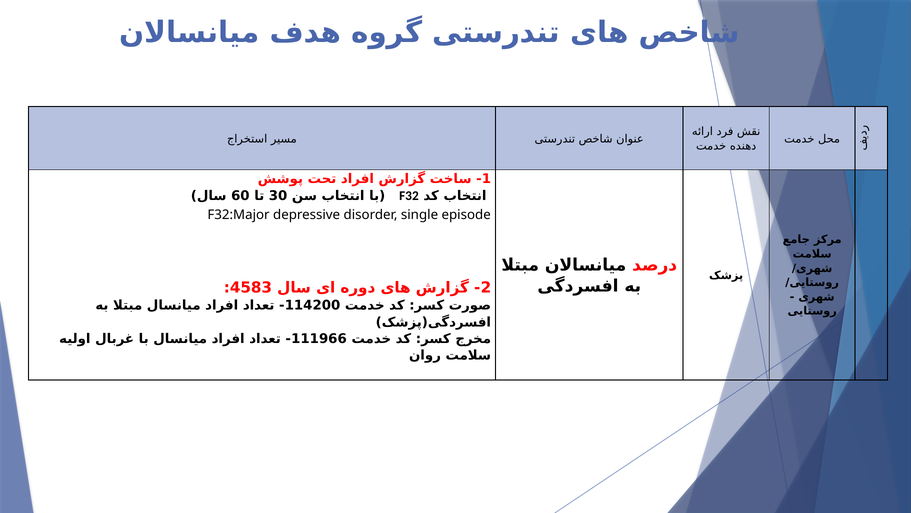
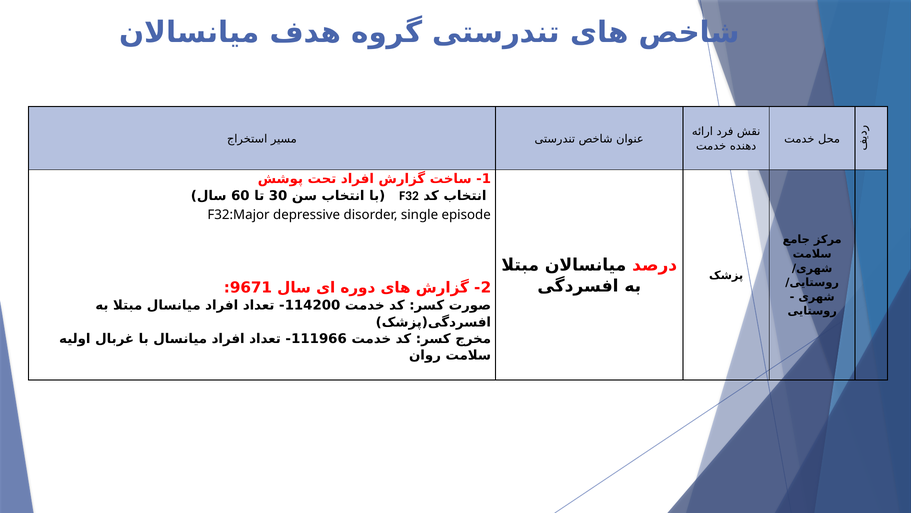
4583: 4583 -> 9671 (251, 288)
